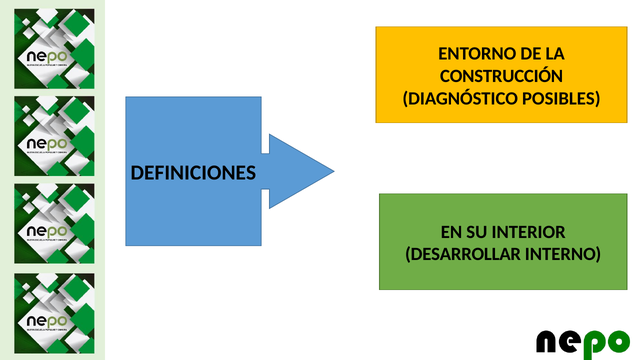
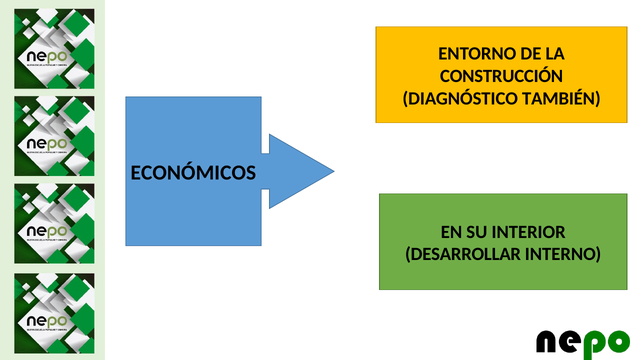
POSIBLES: POSIBLES -> TAMBIÉN (561, 98)
DEFINICIONES: DEFINICIONES -> ECONÓMICOS (193, 173)
